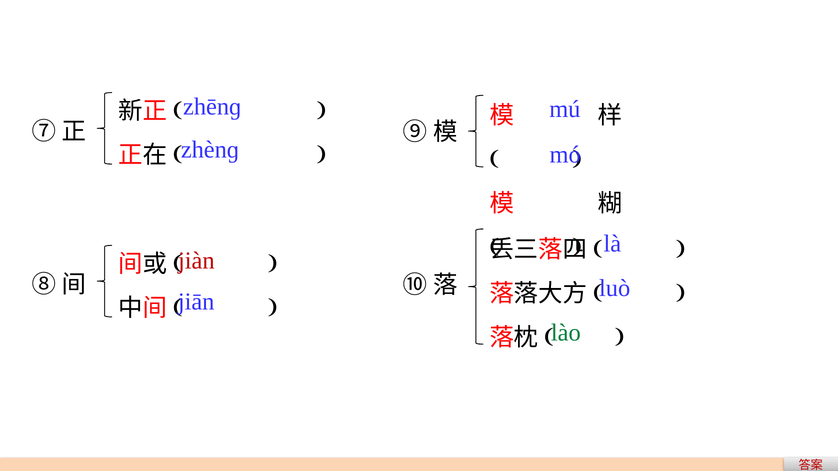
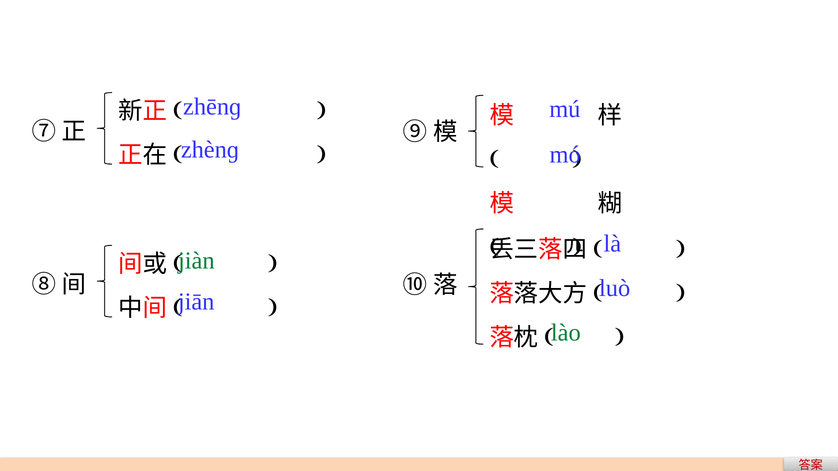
jiàn colour: red -> green (196, 261)
